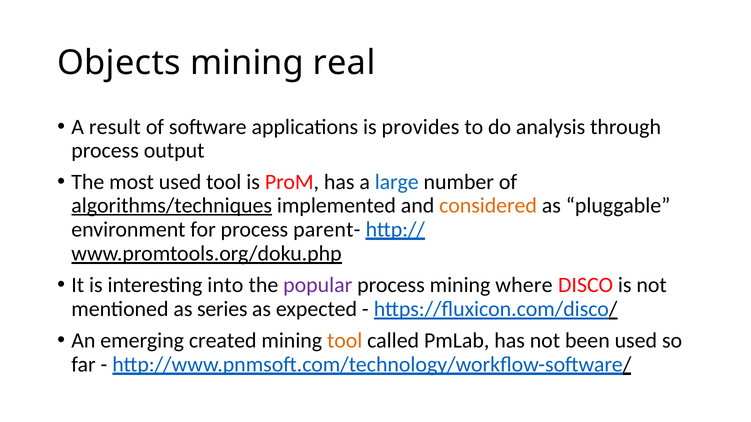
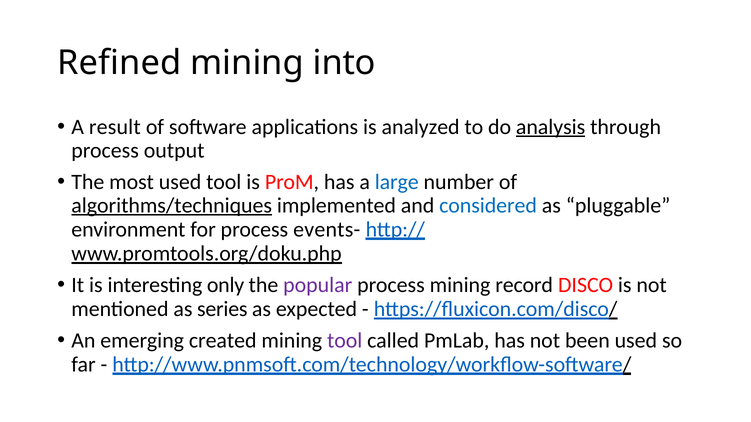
Objects: Objects -> Refined (119, 63)
real: real -> into (344, 63)
provides: provides -> analyzed (421, 127)
analysis underline: none -> present (551, 127)
considered colour: orange -> blue (488, 206)
parent-: parent- -> events- (327, 230)
into: into -> only (226, 285)
where: where -> record (524, 285)
tool colour: orange -> purple (345, 341)
